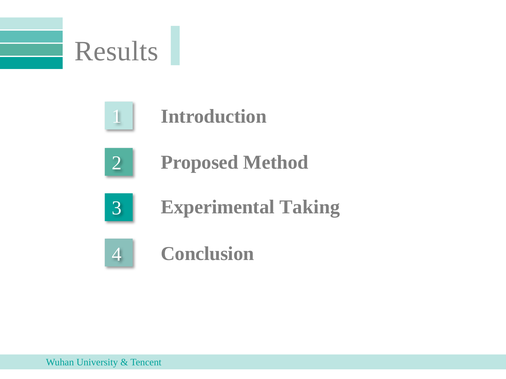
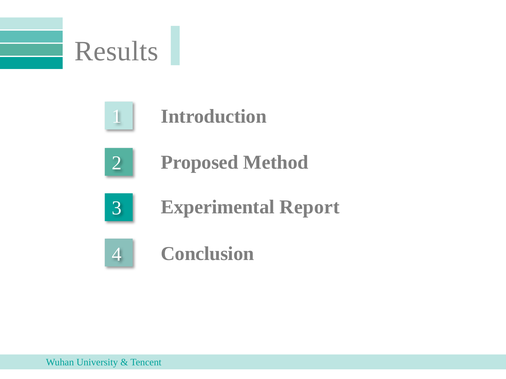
Taking: Taking -> Report (310, 207)
